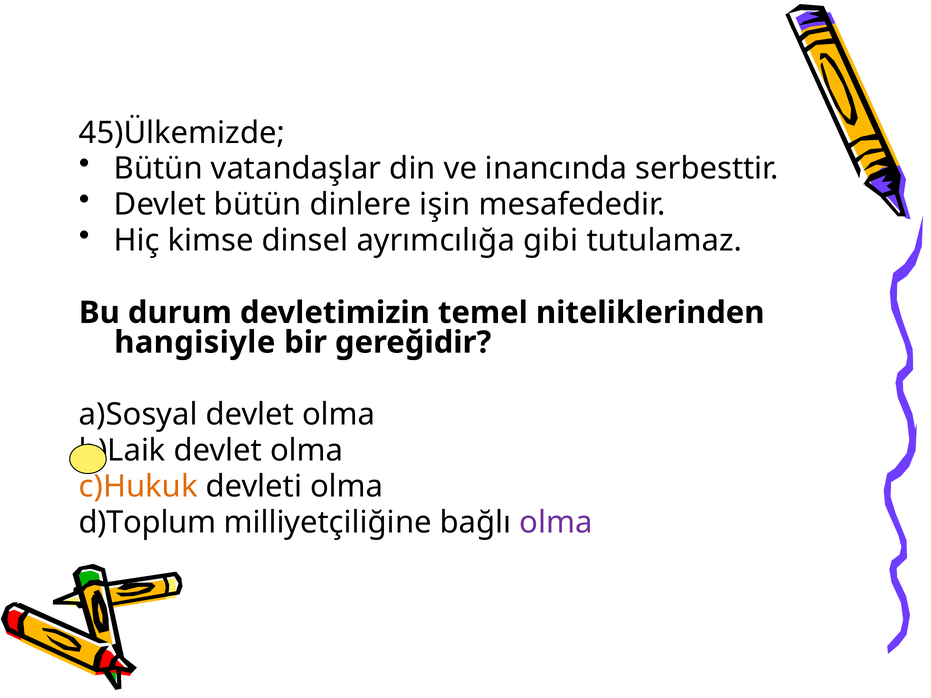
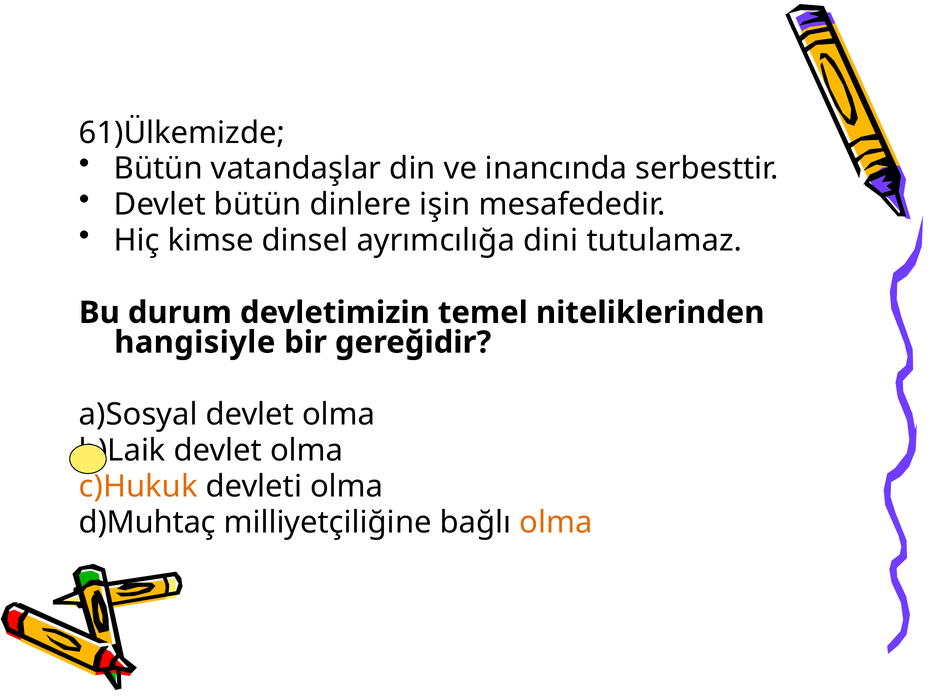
45)Ülkemizde: 45)Ülkemizde -> 61)Ülkemizde (182, 133)
gibi: gibi -> dini (551, 241)
d)Toplum: d)Toplum -> d)Muhtaç (147, 522)
olma colour: purple -> orange (556, 522)
